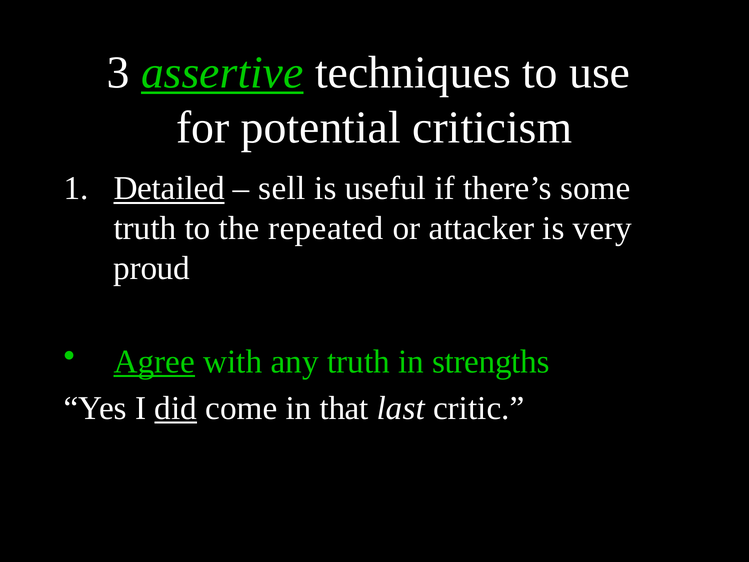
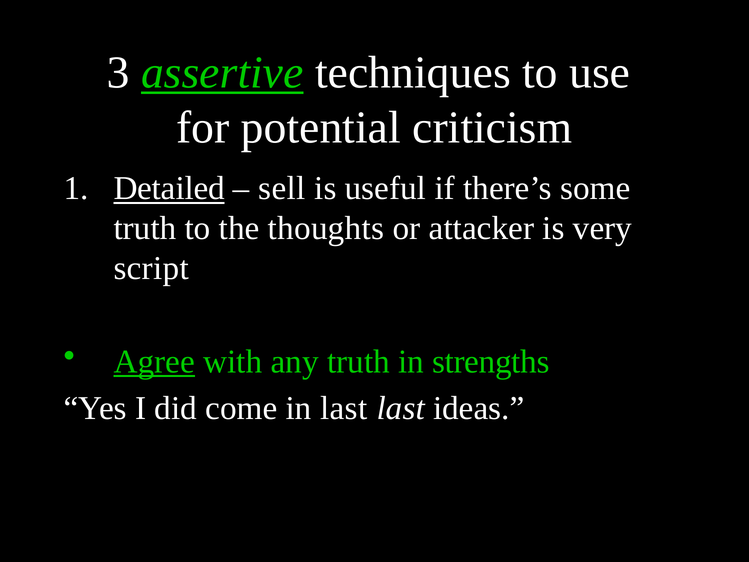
repeated: repeated -> thoughts (326, 228)
proud: proud -> script (151, 268)
did underline: present -> none (176, 408)
in that: that -> last (344, 408)
critic: critic -> ideas (479, 408)
